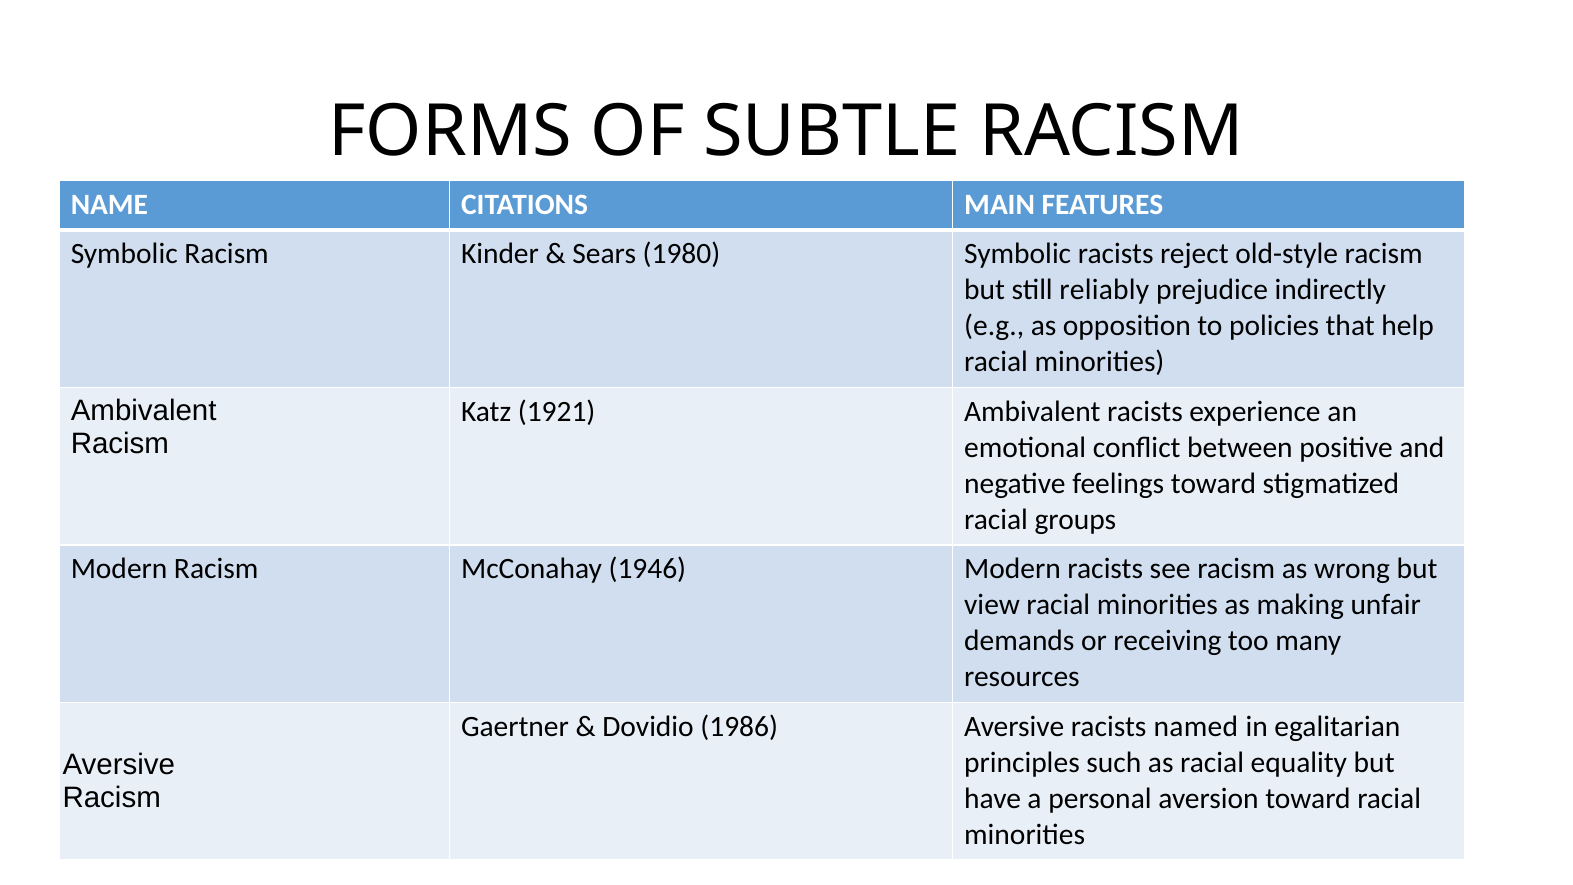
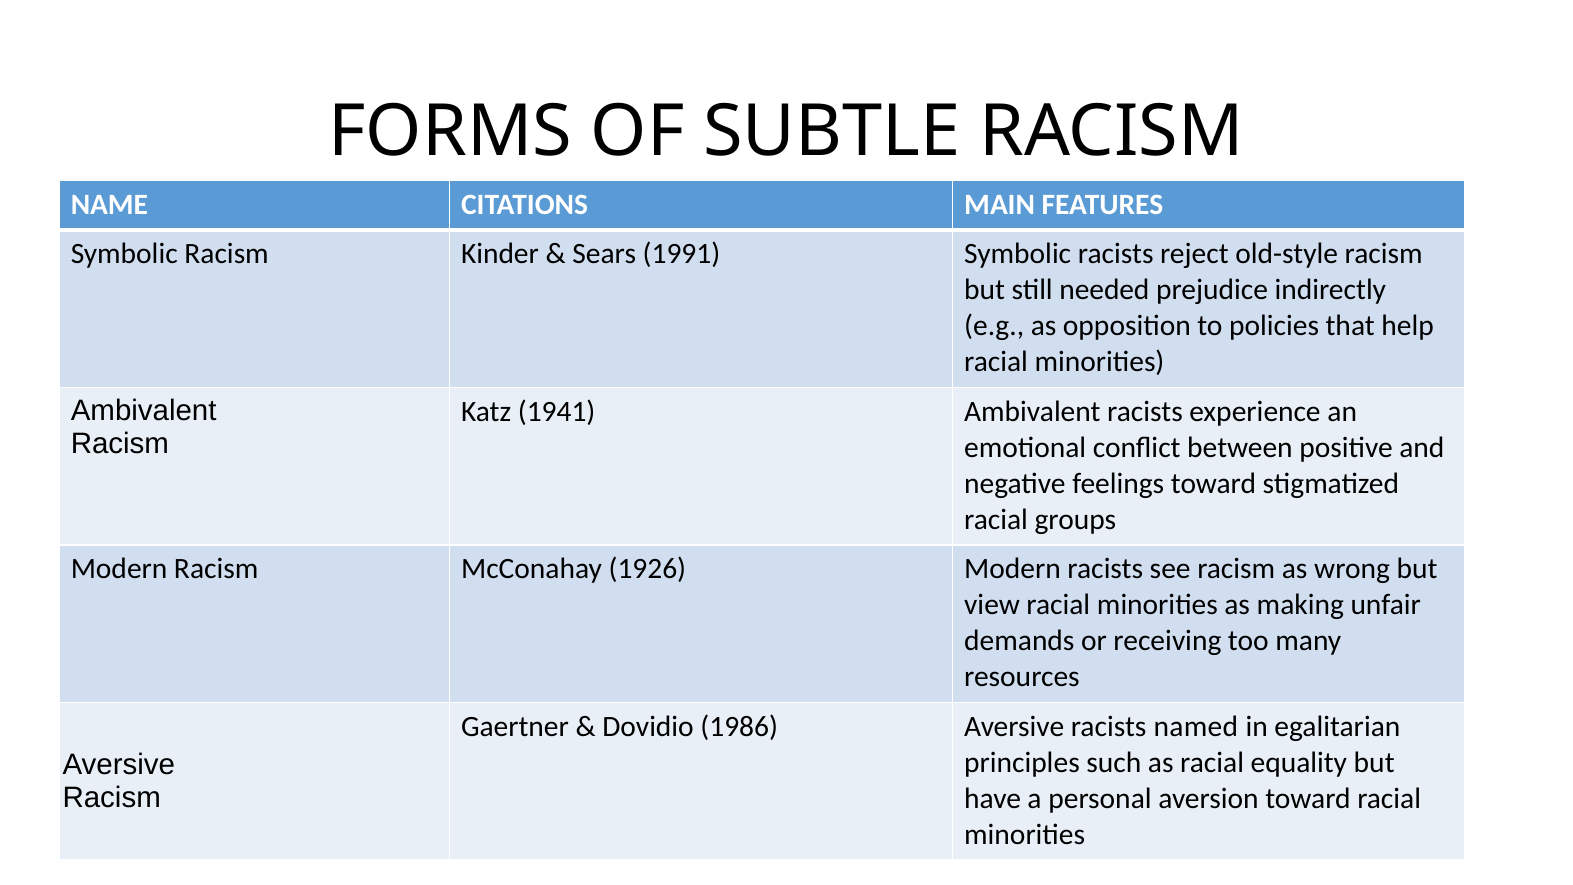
1980: 1980 -> 1991 (681, 254)
reliably: reliably -> needed (1104, 290)
1921: 1921 -> 1941 (557, 412)
1946: 1946 -> 1926 (647, 569)
